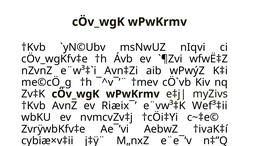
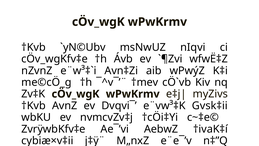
Riæix¯: Riæix¯ -> Dvqvi¯ (119, 105)
Wef³‡ii: Wef³‡ii -> Gvsk‡ii (210, 105)
